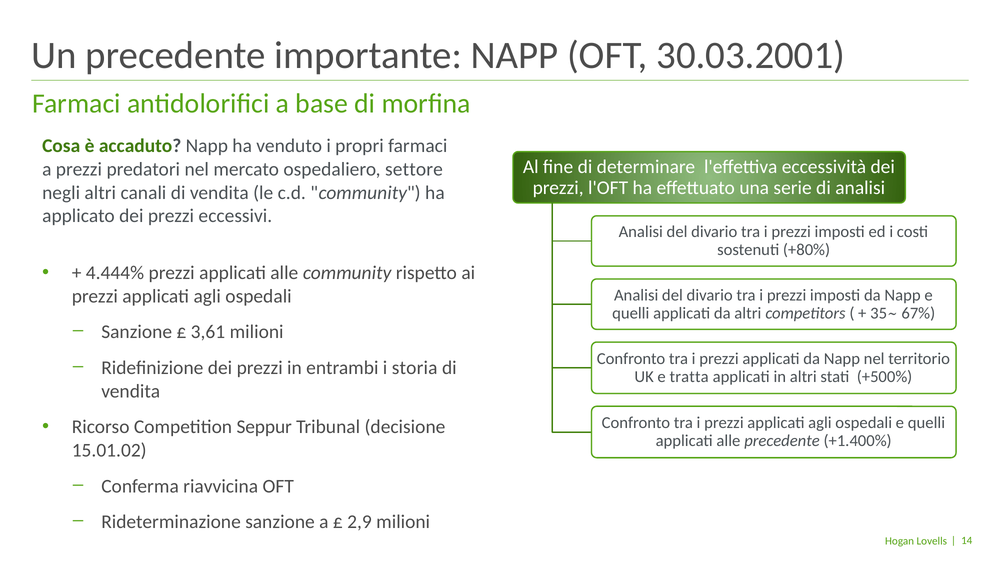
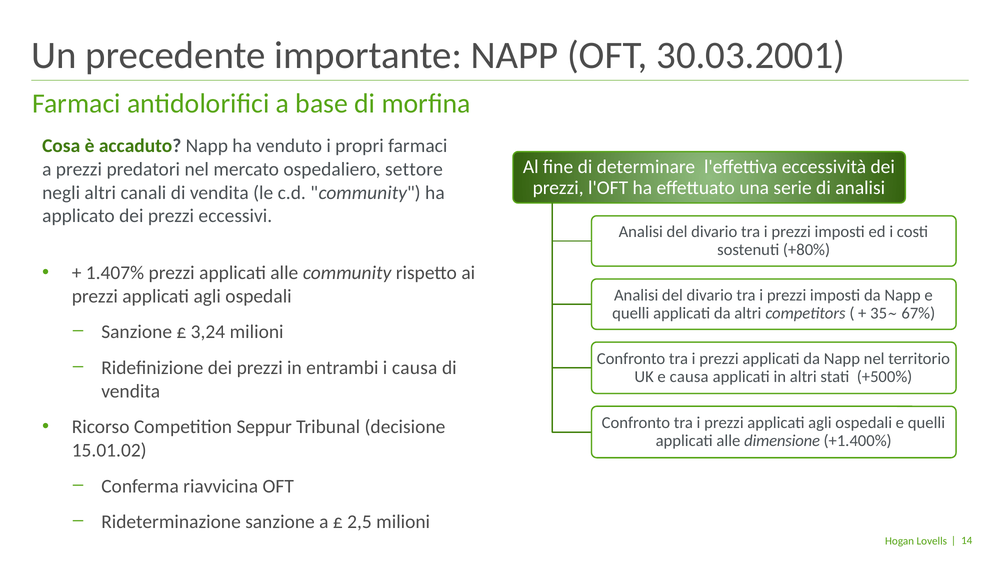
4.444%: 4.444% -> 1.407% (115, 273)
3,61: 3,61 -> 3,24 (208, 332)
i storia: storia -> causa (415, 368)
tratta: tratta -> causa (689, 377)
alle precedente: precedente -> dimensione (782, 441)
2,9: 2,9 -> 2,5 (360, 522)
